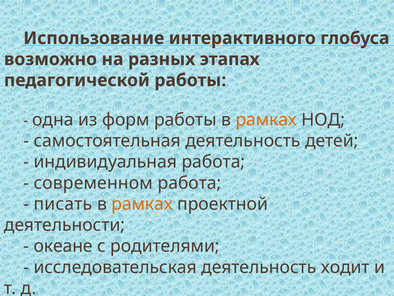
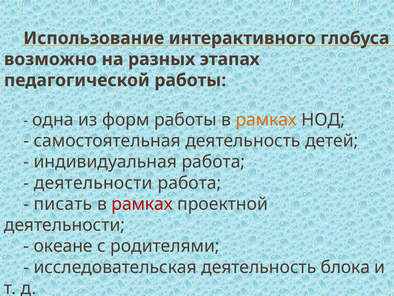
современном: современном -> деятельности (93, 183)
рамках colour: orange -> red (142, 204)
ходит: ходит -> блока (345, 267)
